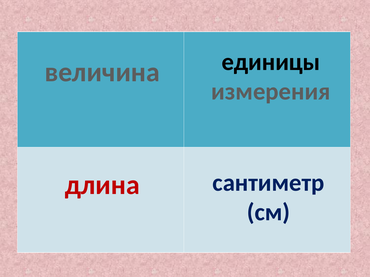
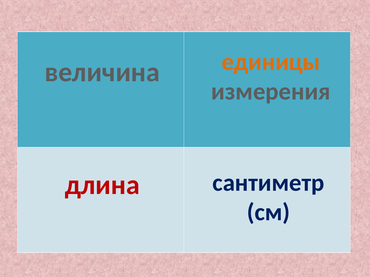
единицы colour: black -> orange (271, 62)
